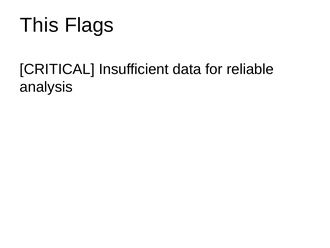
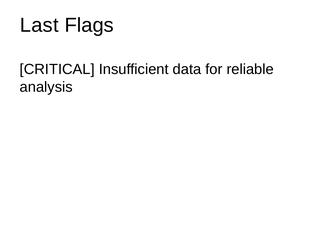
This: This -> Last (39, 25)
